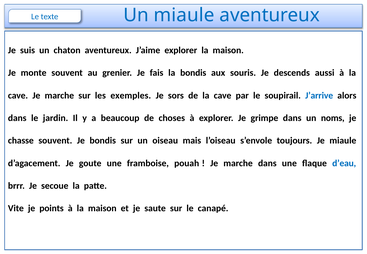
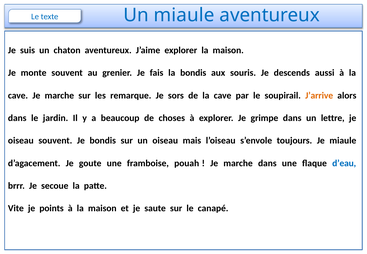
exemples: exemples -> remarque (131, 96)
J’arrive colour: blue -> orange (319, 96)
noms: noms -> lettre (333, 118)
chasse: chasse -> oiseau (21, 141)
